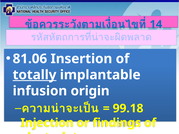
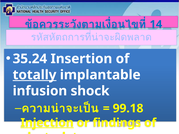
81.06: 81.06 -> 35.24 (30, 59)
origin: origin -> shock (90, 91)
Injection underline: none -> present (47, 123)
